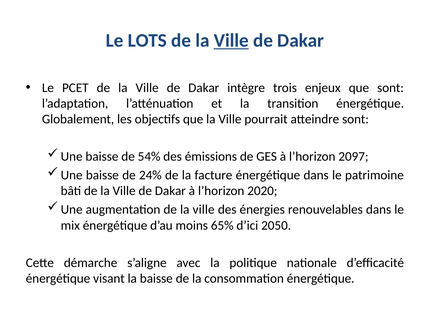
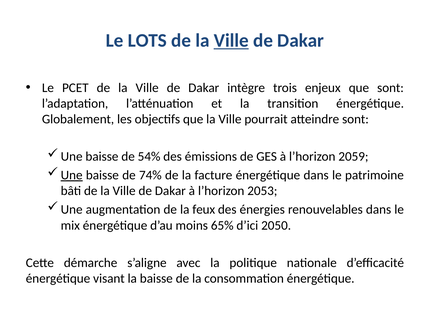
2097: 2097 -> 2059 (353, 156)
Une underline: none -> present (72, 175)
24%: 24% -> 74% (150, 175)
2020: 2020 -> 2053 (262, 191)
augmentation de la ville: ville -> feux (204, 209)
